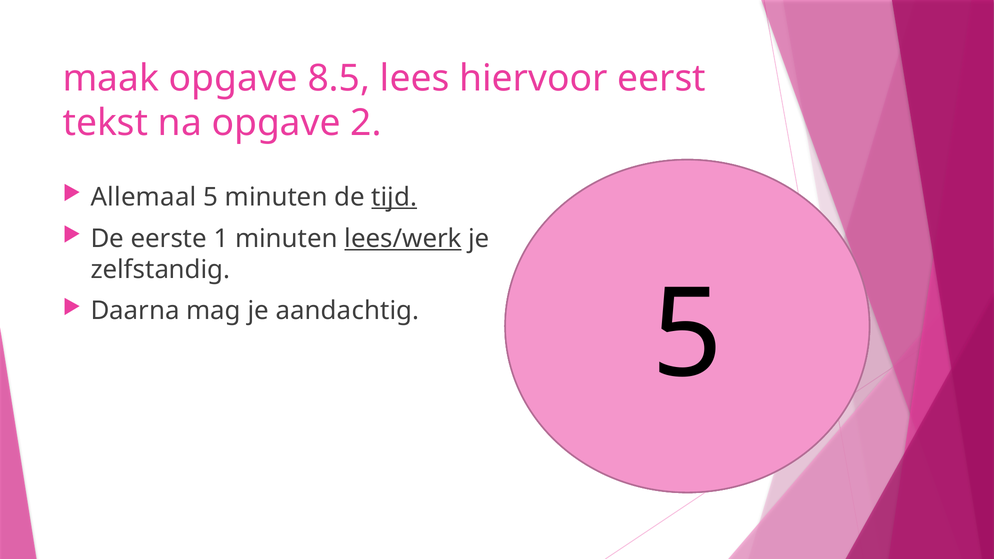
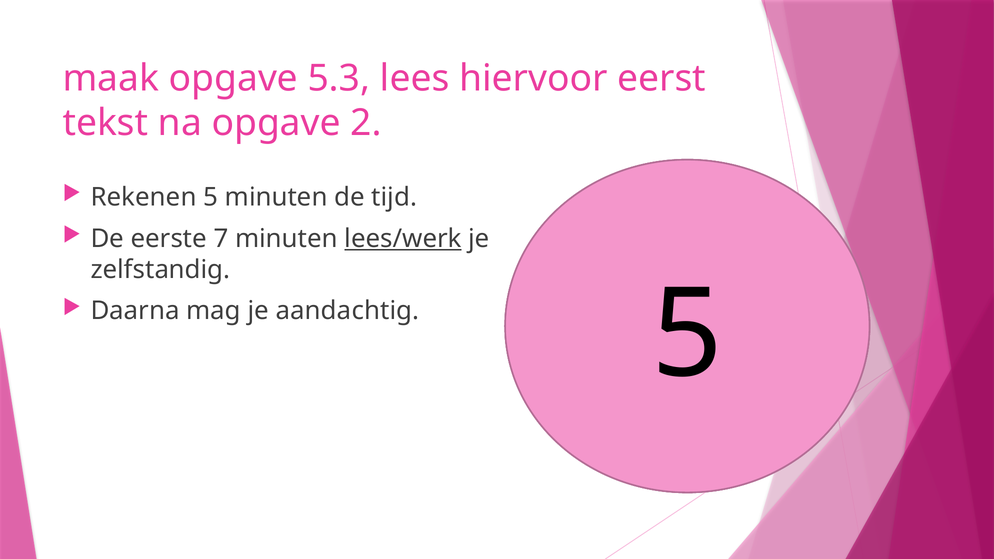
8.5: 8.5 -> 5.3 (339, 78)
Allemaal: Allemaal -> Rekenen (144, 197)
tijd underline: present -> none (394, 197)
1: 1 -> 7 (221, 239)
